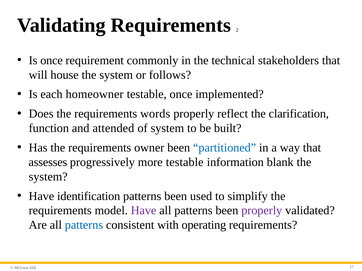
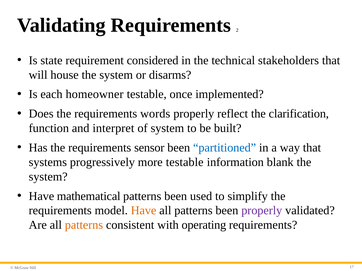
Is once: once -> state (51, 60)
commonly: commonly -> considered (153, 60)
follows: follows -> disarms (170, 75)
attended: attended -> interpret (113, 128)
owner: owner -> sensor (149, 148)
assesses: assesses -> systems (48, 162)
identification: identification -> mathematical (89, 196)
Have colour: purple -> orange (144, 211)
patterns colour: blue -> orange (84, 225)
